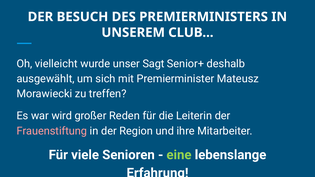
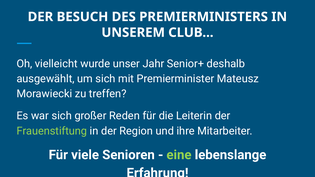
Sagt: Sagt -> Jahr (153, 64)
war wird: wird -> sich (62, 116)
Frauenstiftung colour: pink -> light green (52, 131)
